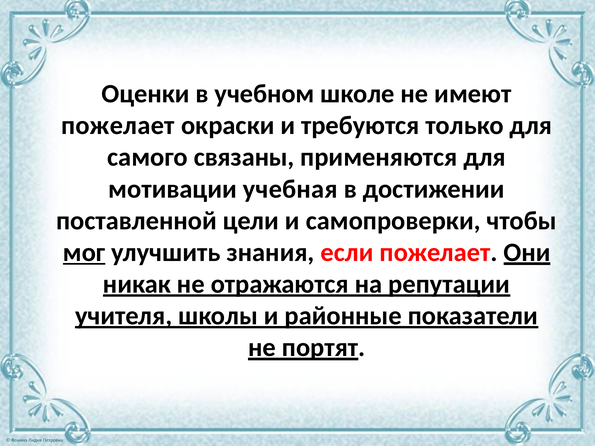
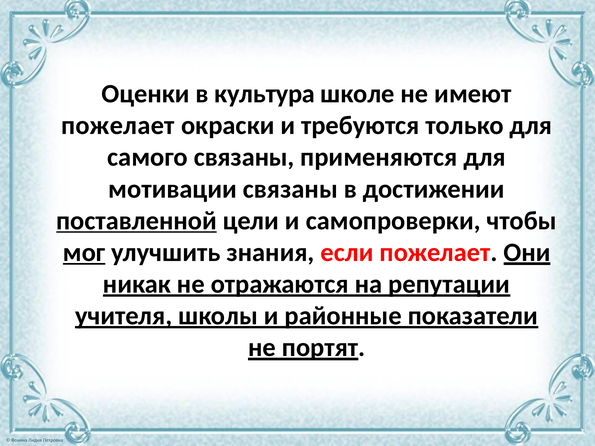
учебном: учебном -> культура (265, 94)
мотивации учебная: учебная -> связаны (290, 189)
поставленной underline: none -> present (136, 221)
